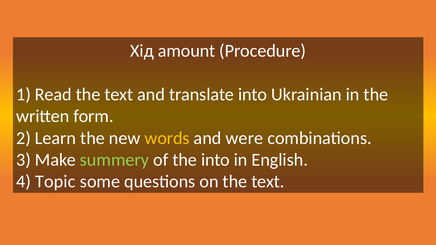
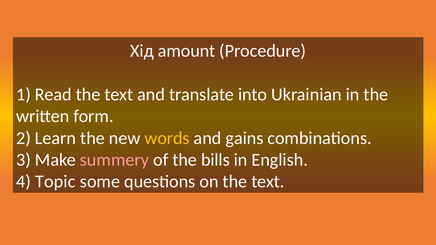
were: were -> gains (244, 138)
summery colour: light green -> pink (115, 160)
the into: into -> bills (215, 160)
